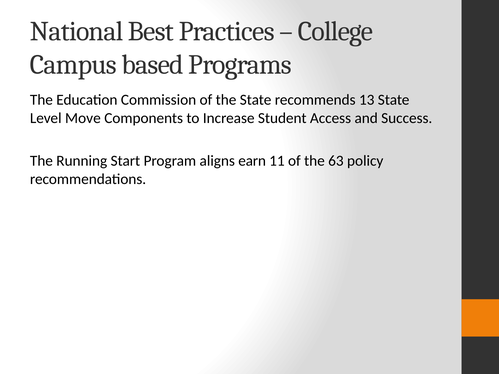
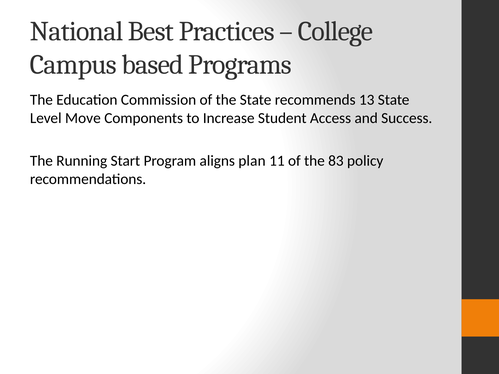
earn: earn -> plan (252, 161)
63: 63 -> 83 (336, 161)
